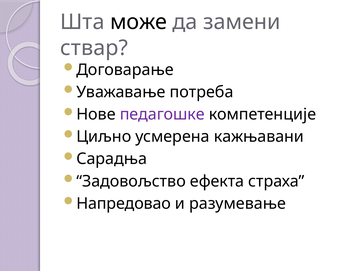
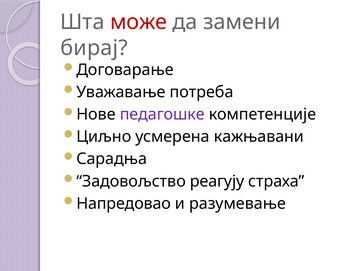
може colour: black -> red (139, 22)
ствар: ствар -> бирај (94, 48)
ефекта: ефекта -> реагују (217, 181)
